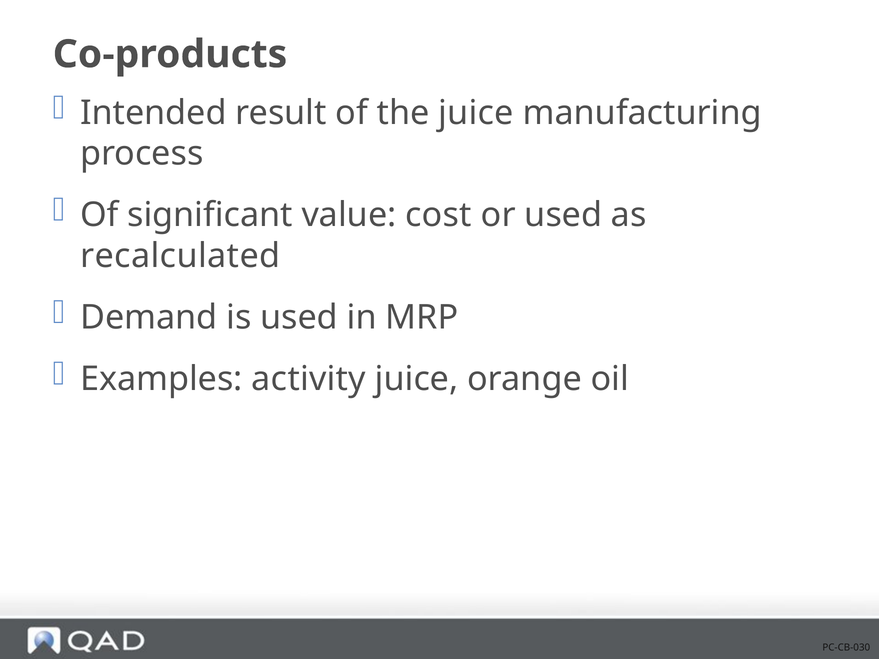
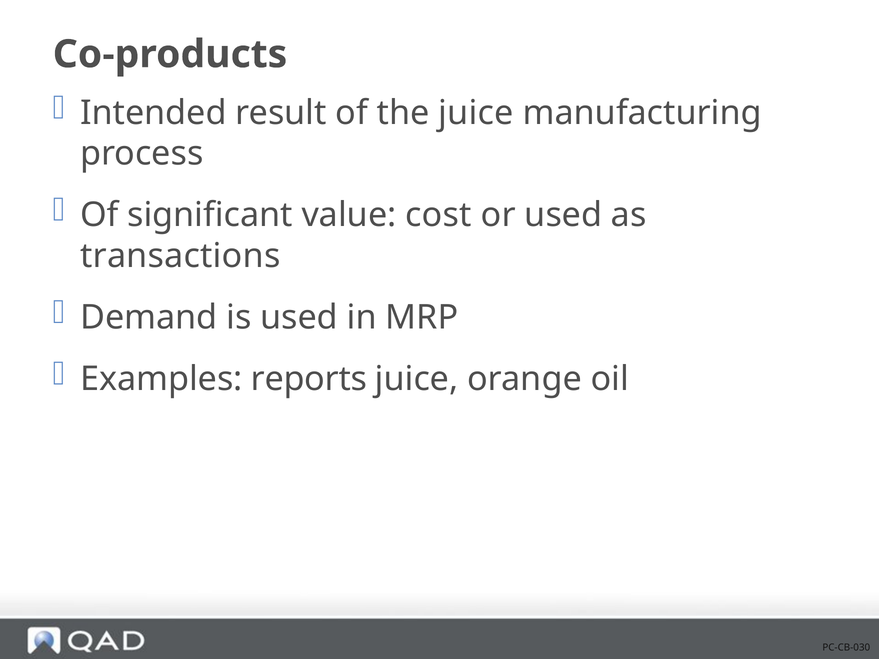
recalculated: recalculated -> transactions (180, 256)
activity: activity -> reports (309, 379)
